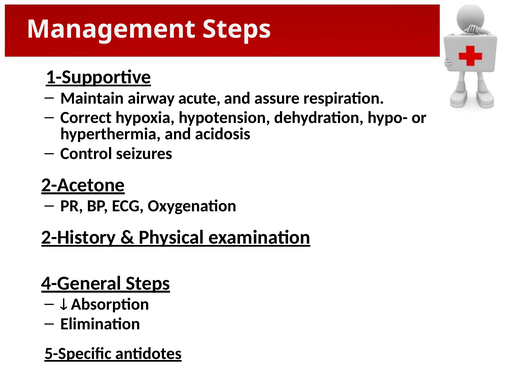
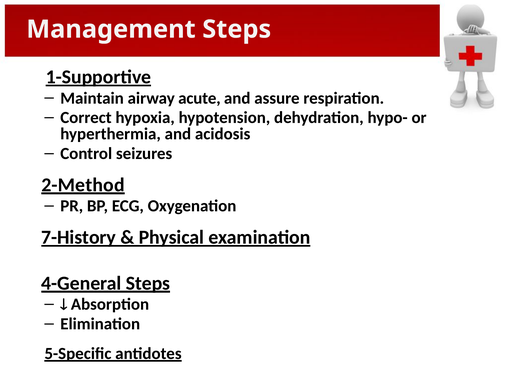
2-Acetone: 2-Acetone -> 2-Method (83, 185)
2-History: 2-History -> 7-History (79, 237)
